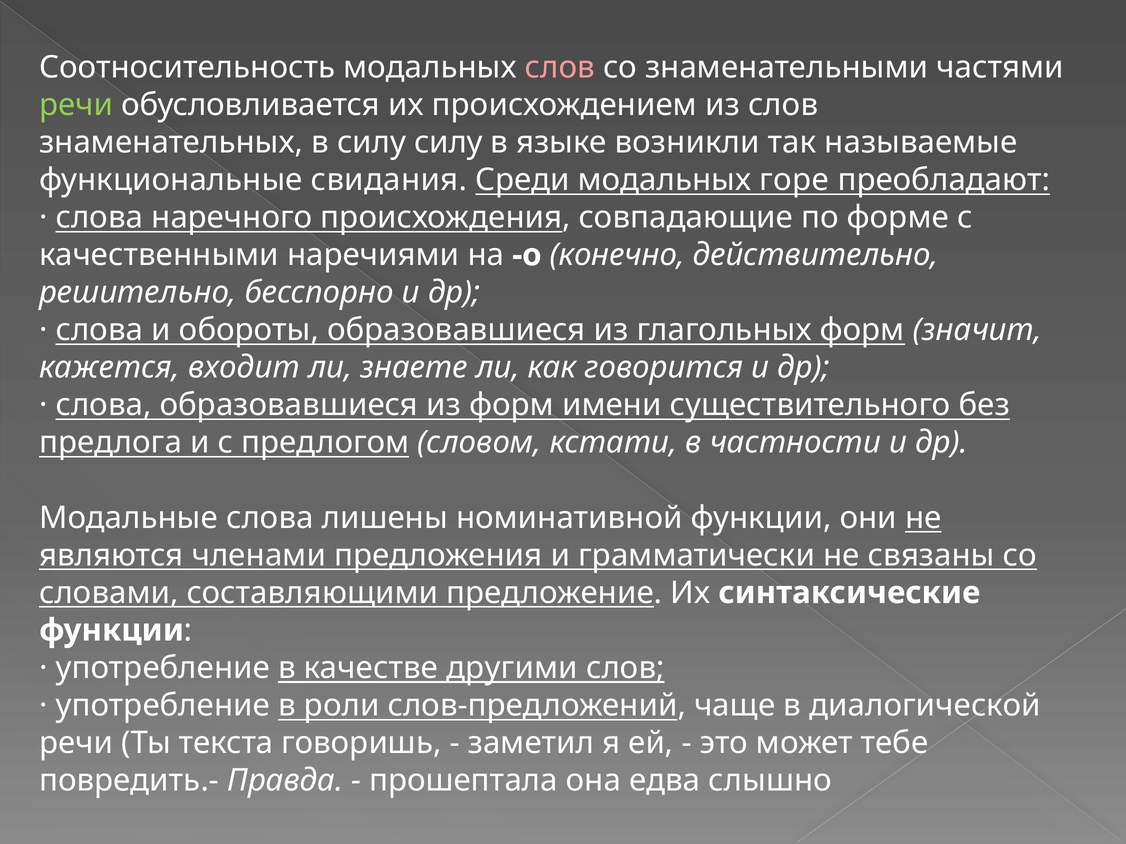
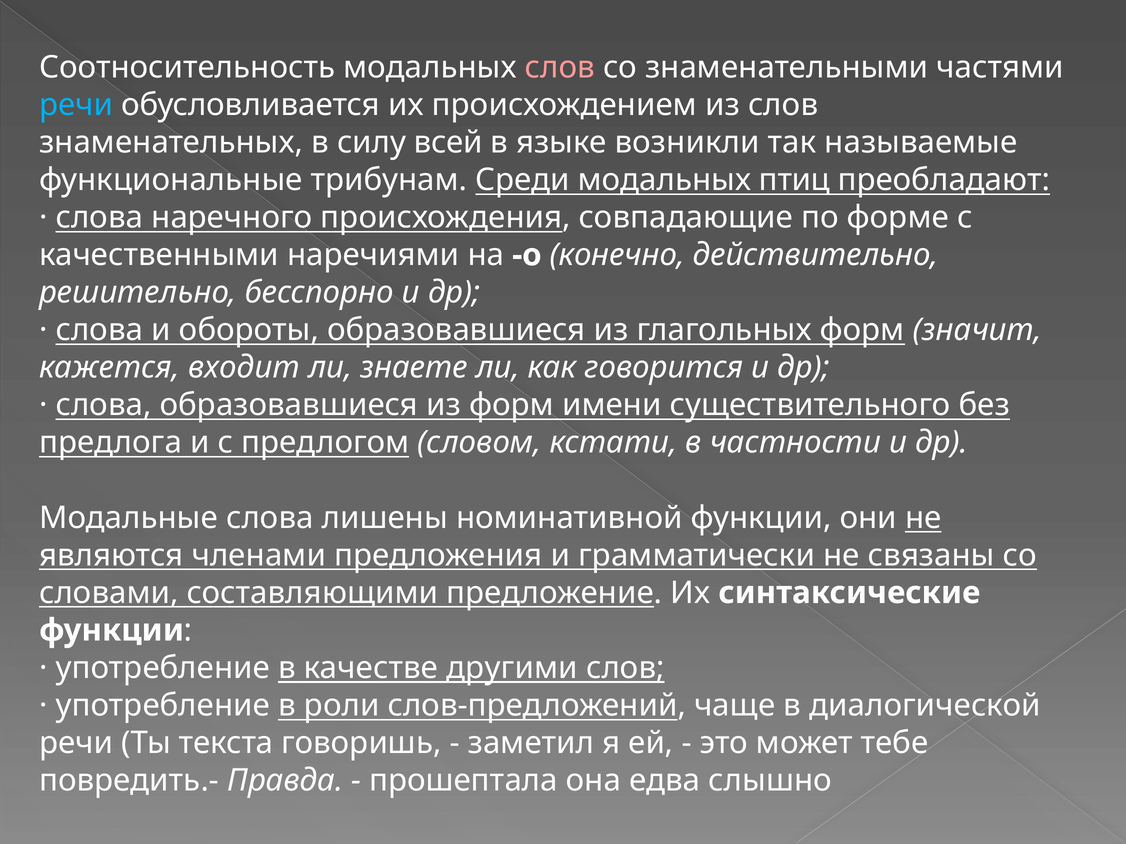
речи colour: light green -> light blue (76, 105)
силу силу: силу -> всей (448, 143)
свидания: свидания -> трибунам (389, 180)
горе: горе -> птиц (794, 180)
